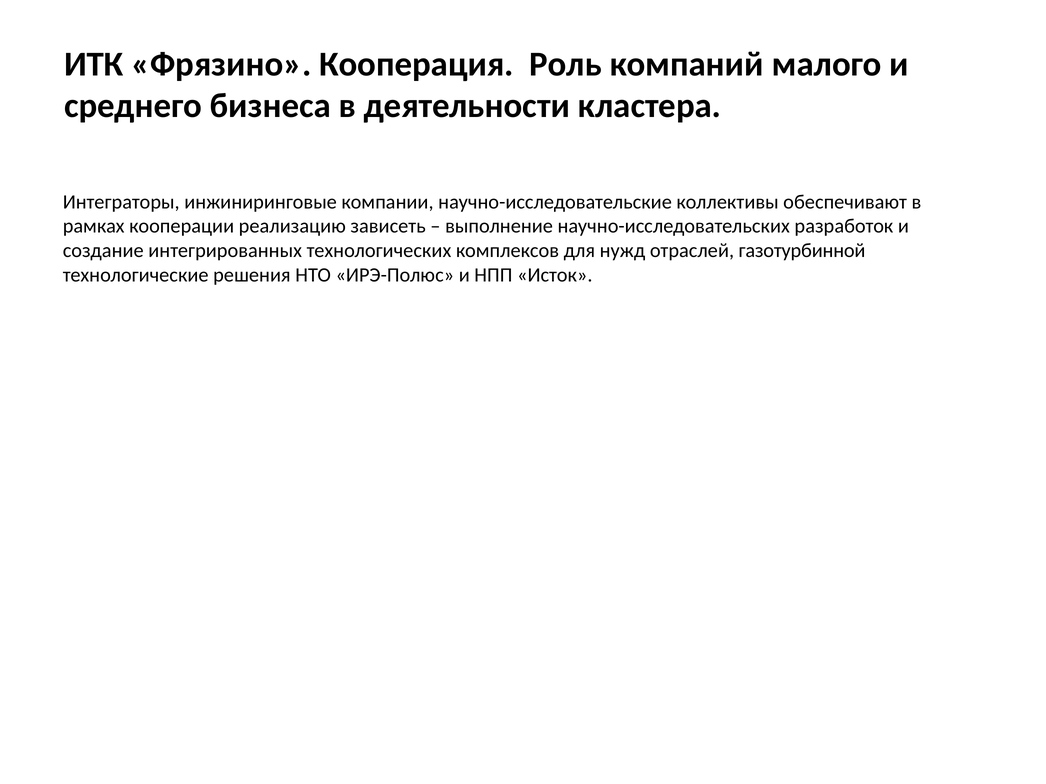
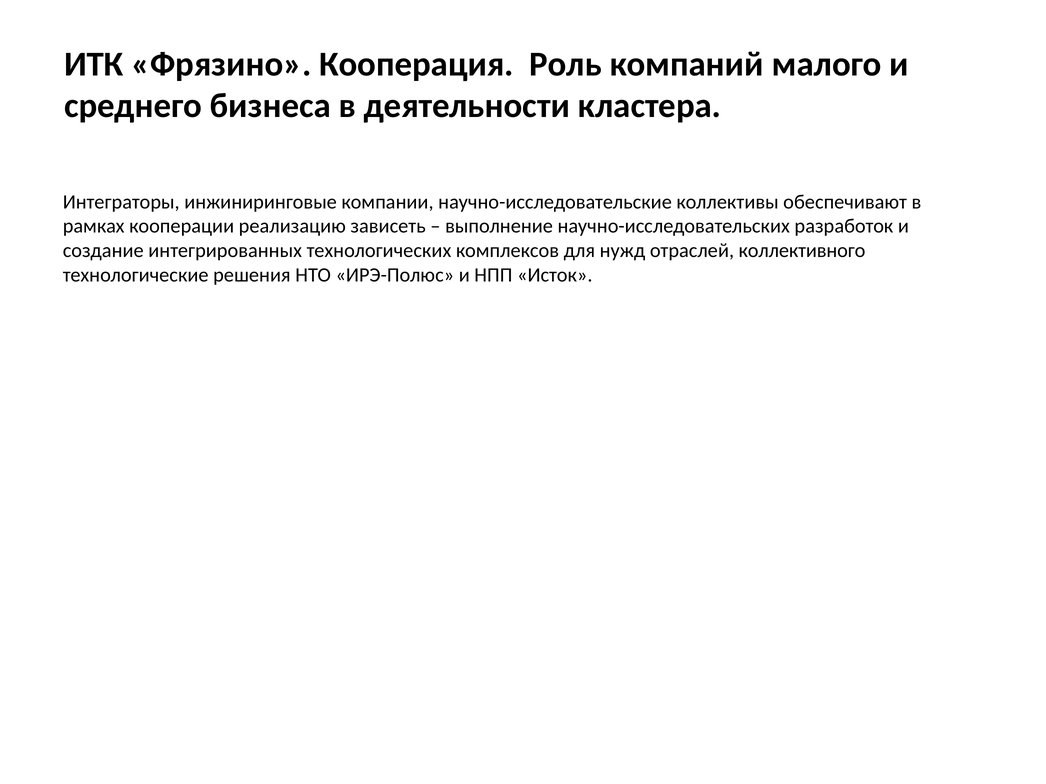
газотурбинной: газотурбинной -> коллективного (802, 251)
